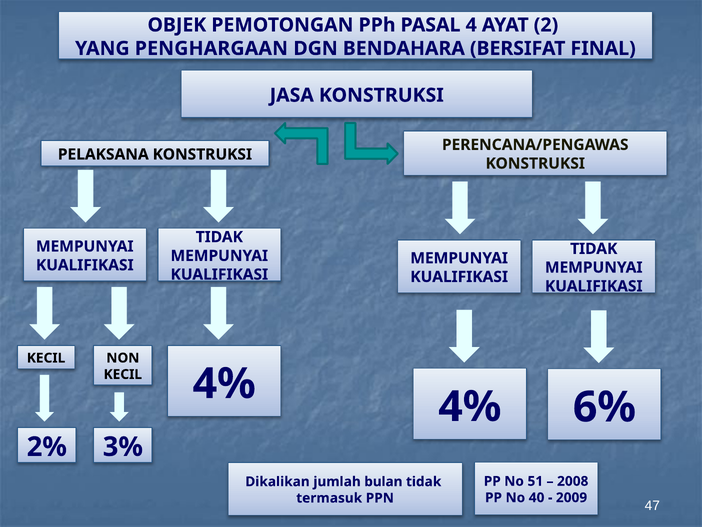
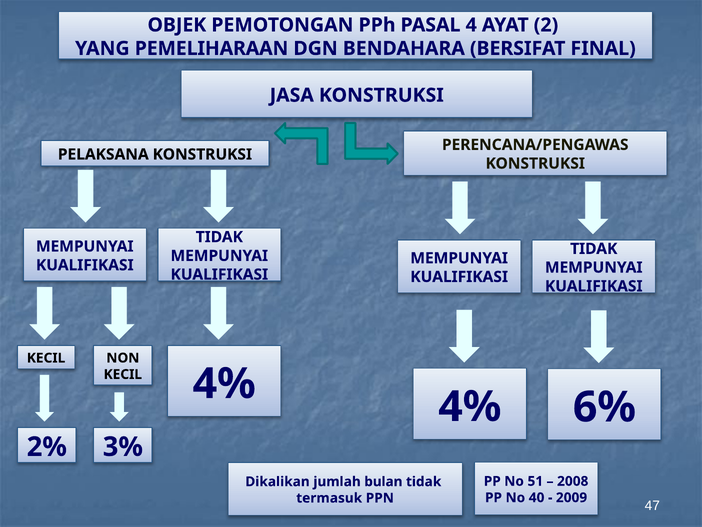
PENGHARGAAN: PENGHARGAAN -> PEMELIHARAAN (212, 48)
